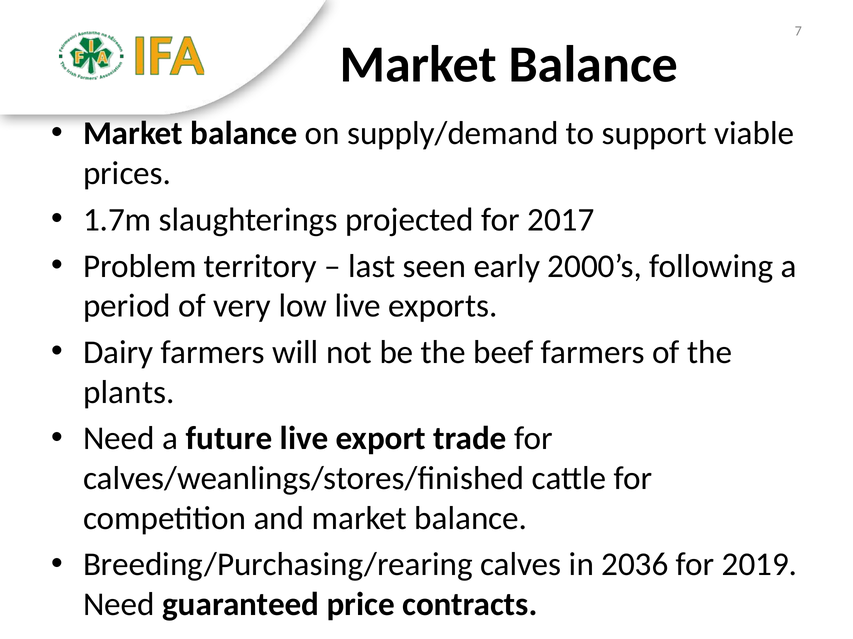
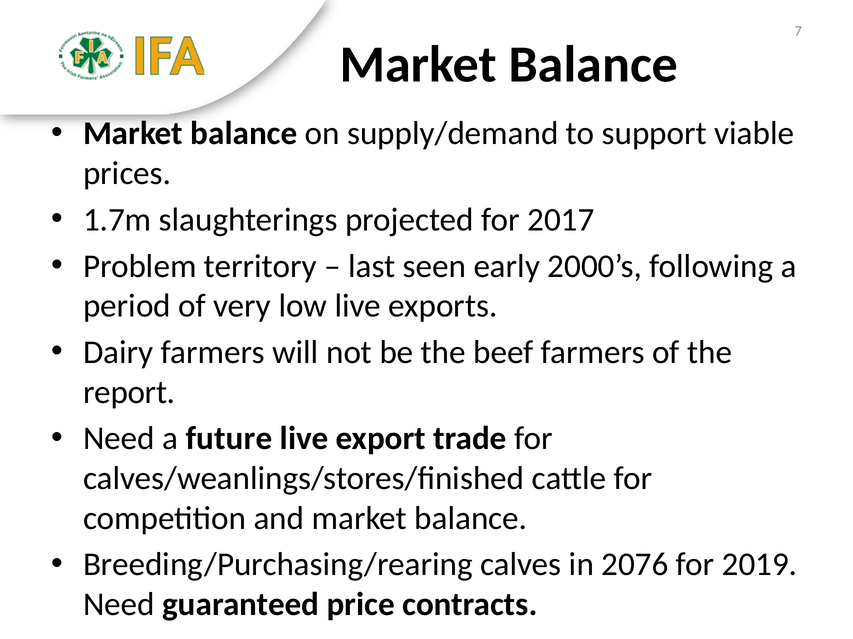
plants: plants -> report (129, 393)
2036: 2036 -> 2076 (635, 565)
